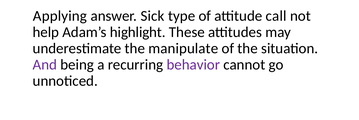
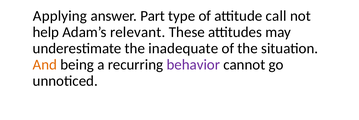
Sick: Sick -> Part (153, 16)
highlight: highlight -> relevant (138, 32)
manipulate: manipulate -> inadequate (183, 48)
And colour: purple -> orange (45, 64)
